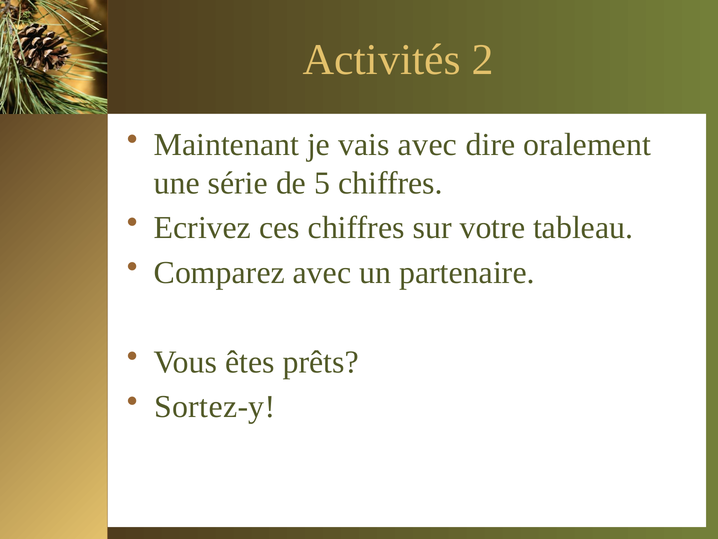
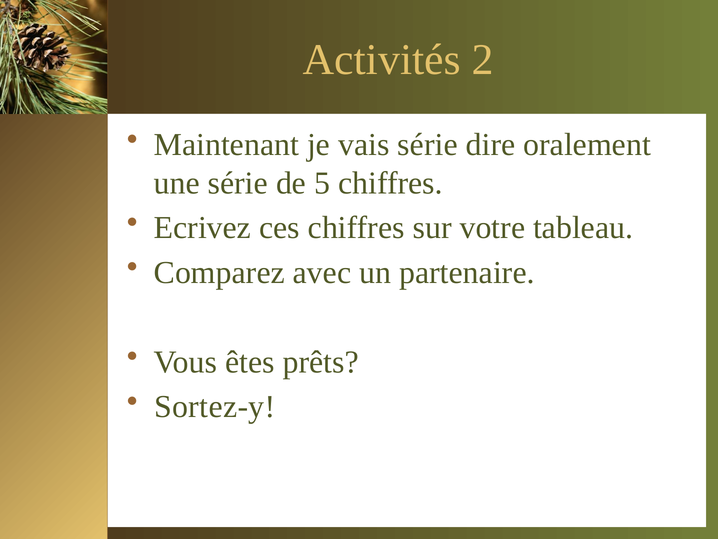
vais avec: avec -> série (428, 145)
